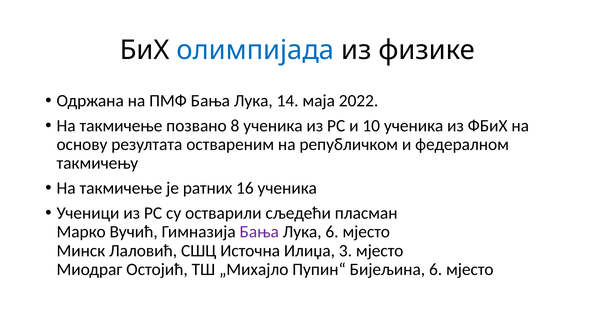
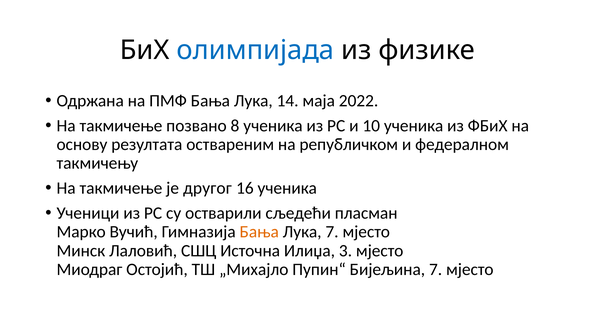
ратних: ратних -> другог (207, 188)
Бања colour: purple -> orange (259, 232)
Лука 6: 6 -> 7 (332, 232)
Бијељина 6: 6 -> 7 (436, 269)
